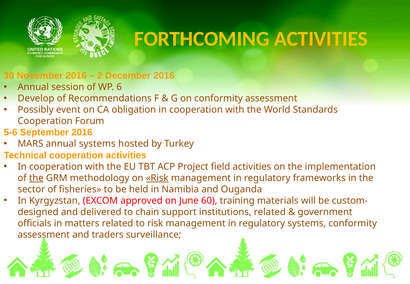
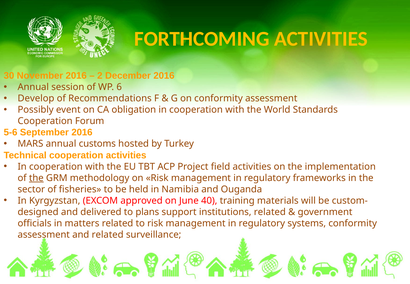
annual systems: systems -> customs (97, 144)
Risk underline: present -> none (157, 178)
60: 60 -> 40 (209, 201)
chain: chain -> plans (147, 212)
and traders: traders -> related (108, 235)
